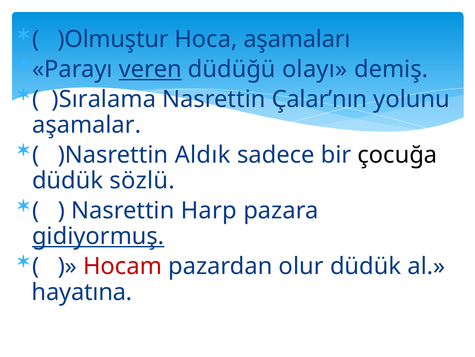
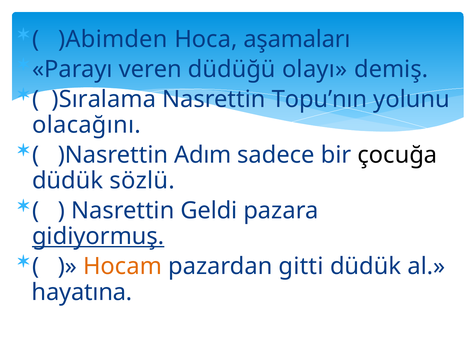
)Olmuştur: )Olmuştur -> )Abimden (113, 39)
veren underline: present -> none (150, 69)
Çalar’nın: Çalar’nın -> Topu’nın (319, 99)
aşamalar: aşamalar -> olacağını (86, 125)
Aldık: Aldık -> Adım (203, 155)
Harp: Harp -> Geldi (209, 210)
Hocam colour: red -> orange (122, 266)
olur: olur -> gitti (301, 266)
